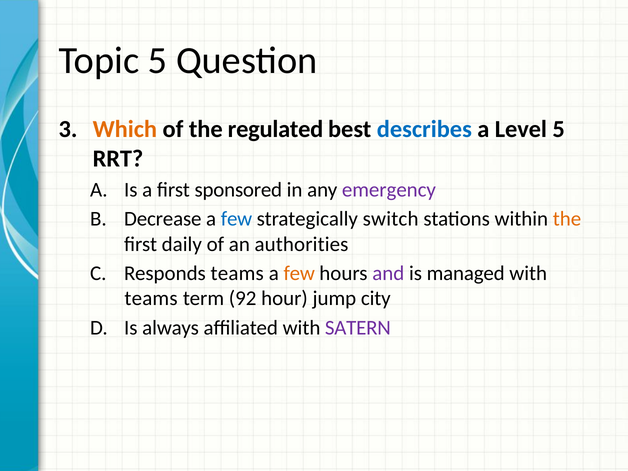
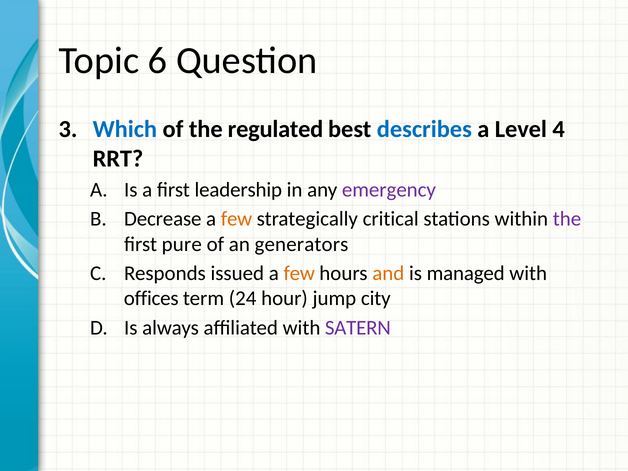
Topic 5: 5 -> 6 (158, 60)
Which colour: orange -> blue (125, 129)
Level 5: 5 -> 4 (559, 129)
sponsored: sponsored -> leadership (238, 190)
few colour: blue -> orange (236, 219)
switch: switch -> critical (391, 219)
the colour: orange -> purple (567, 219)
daily: daily -> pure (182, 244)
authorities: authorities -> generators (301, 244)
Responds teams: teams -> issued (237, 273)
and colour: purple -> orange (388, 273)
teams: teams -> offices (151, 299)
92: 92 -> 24 (243, 299)
